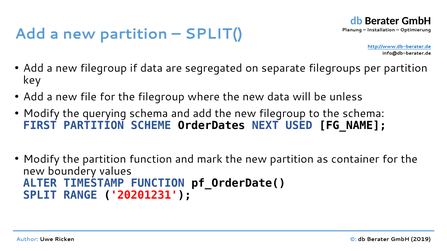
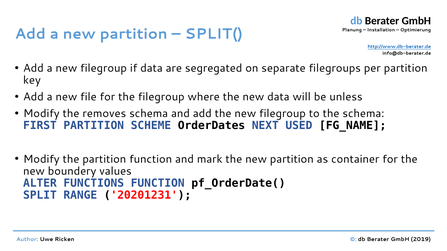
querying: querying -> removes (104, 114)
TIMESTAMP: TIMESTAMP -> FUNCTIONS (94, 183)
